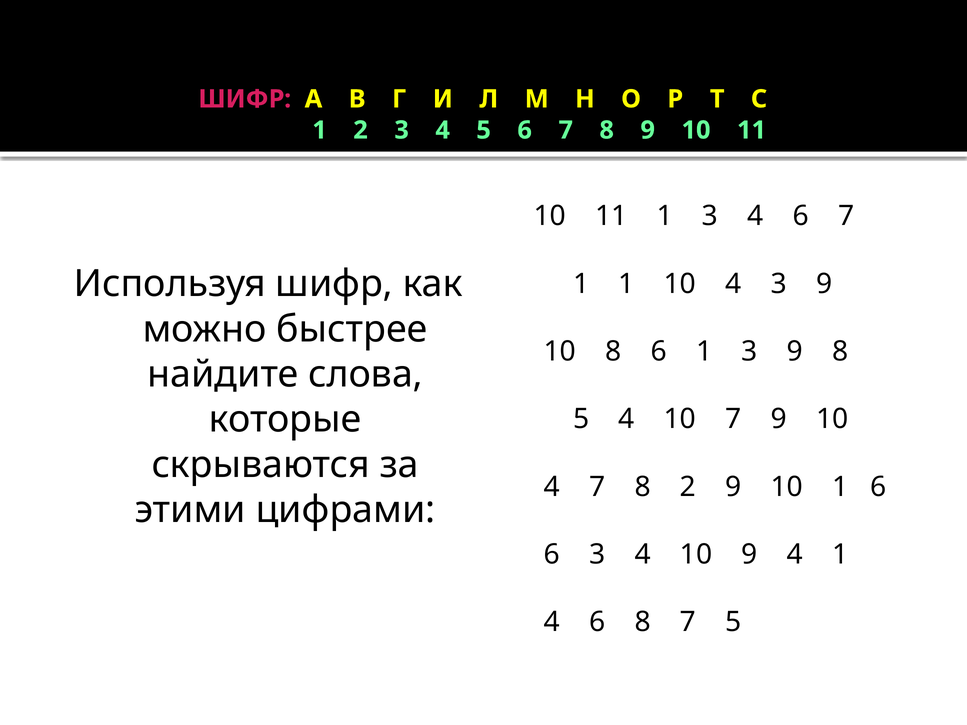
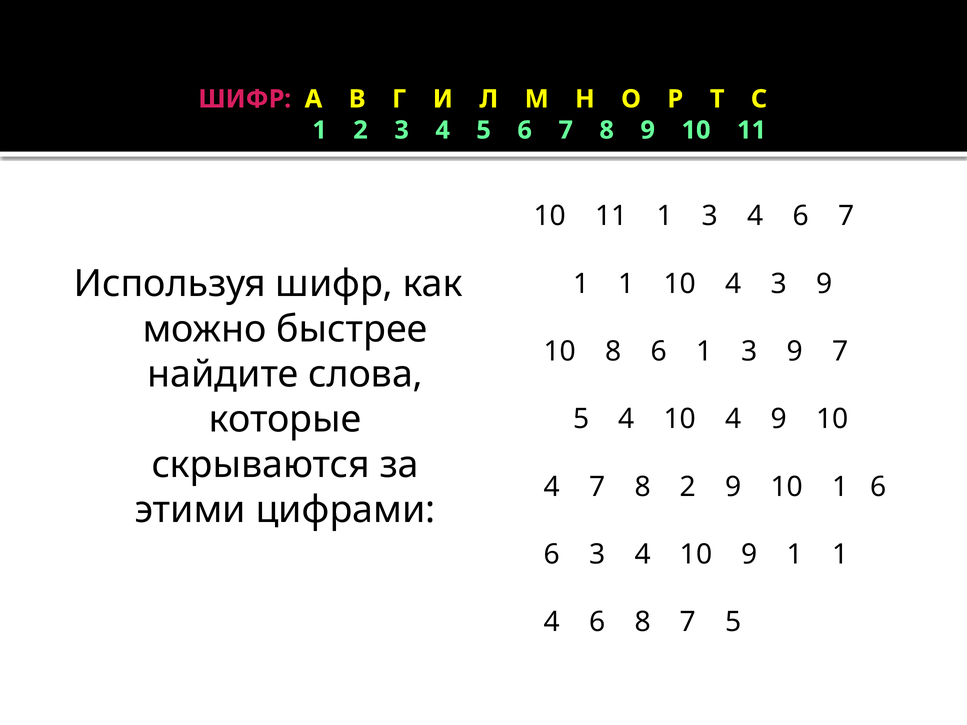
9 8: 8 -> 7 (840, 352)
4 10 7: 7 -> 4 (733, 419)
9 4: 4 -> 1 (795, 555)
